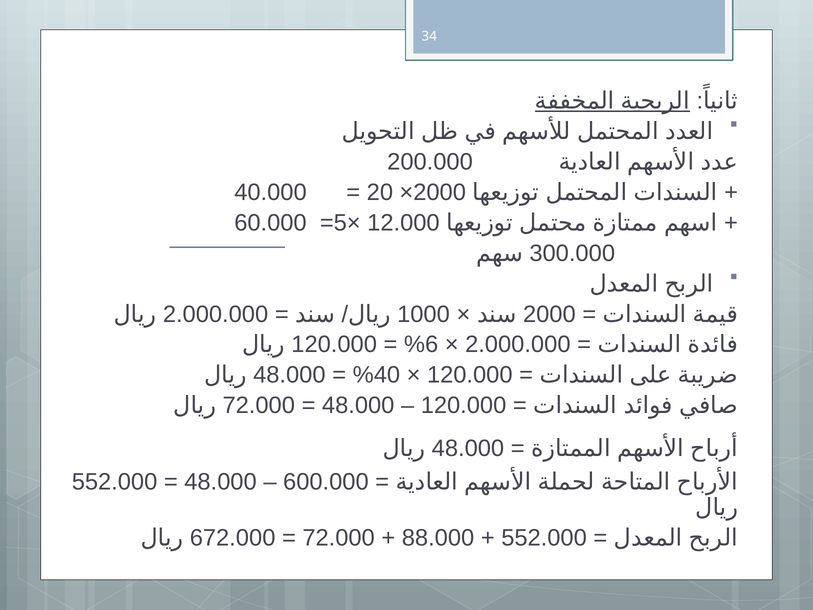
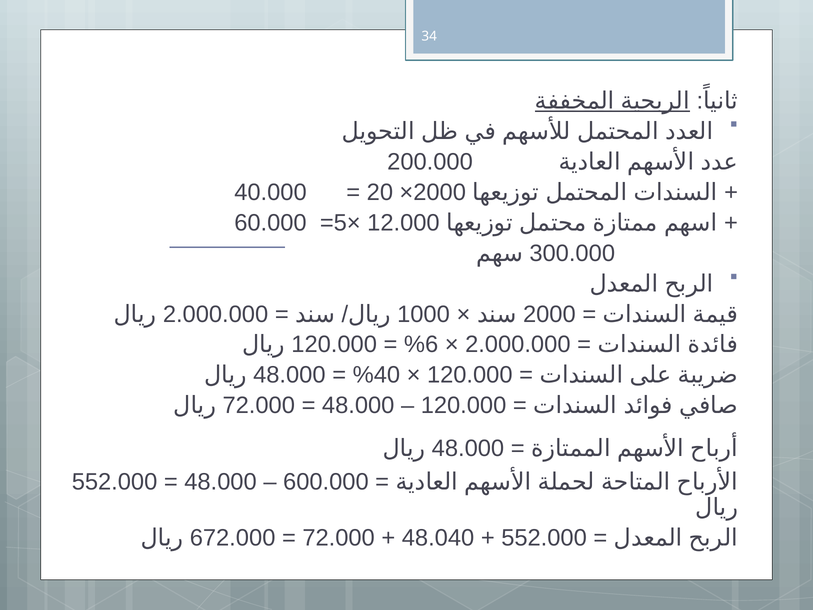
88.000: 88.000 -> 48.040 (438, 538)
